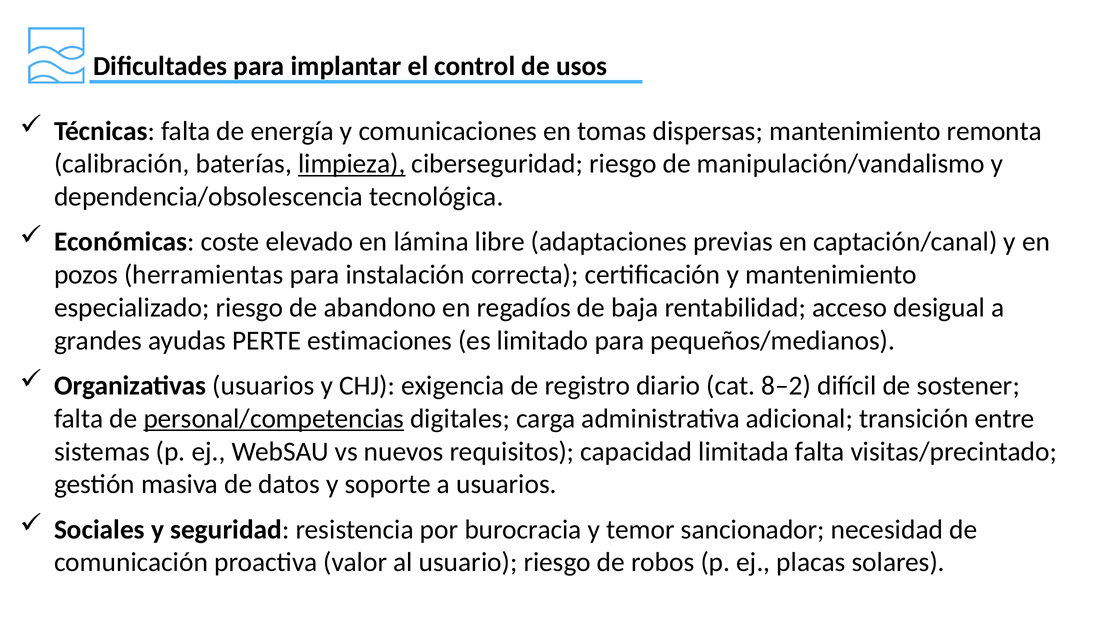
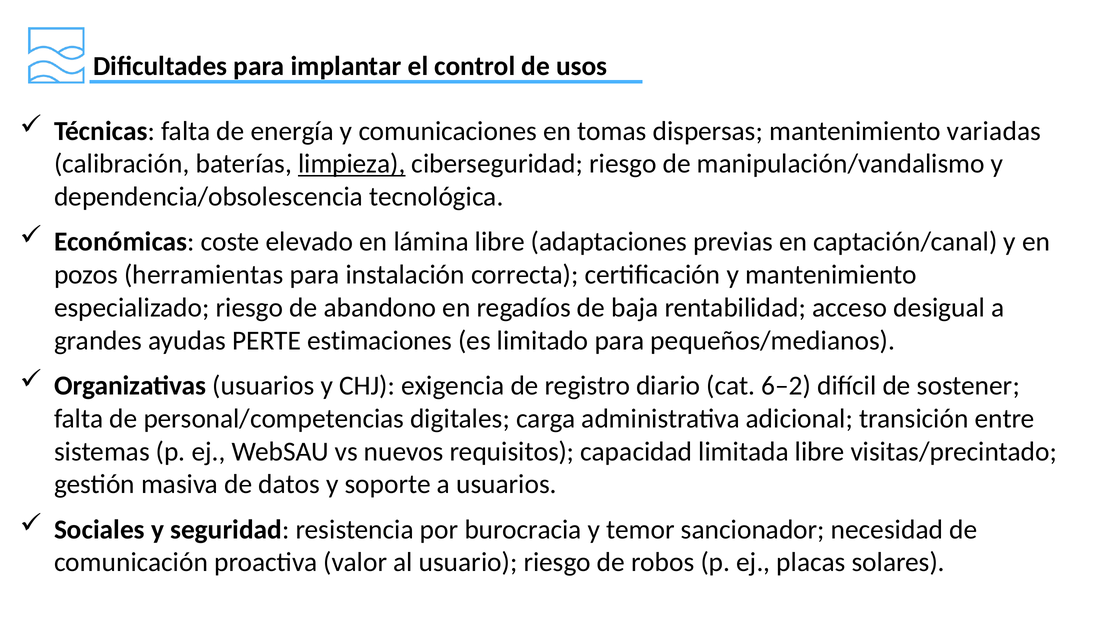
remonta: remonta -> variadas (994, 131)
8–2: 8–2 -> 6–2 (786, 386)
personal/competencias underline: present -> none (274, 419)
limitada falta: falta -> libre (820, 452)
